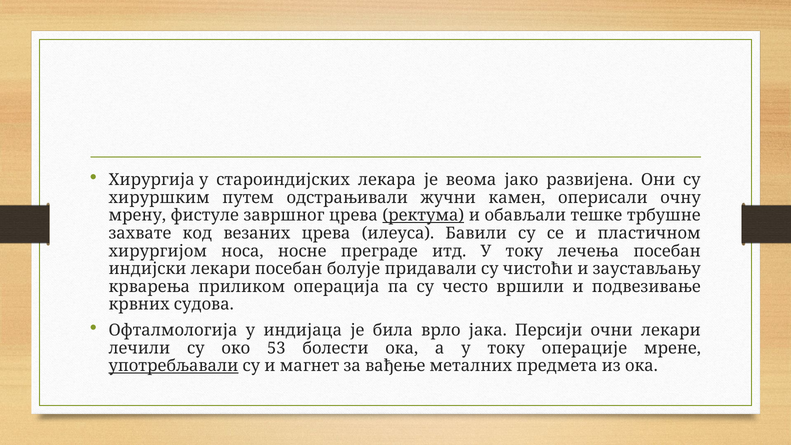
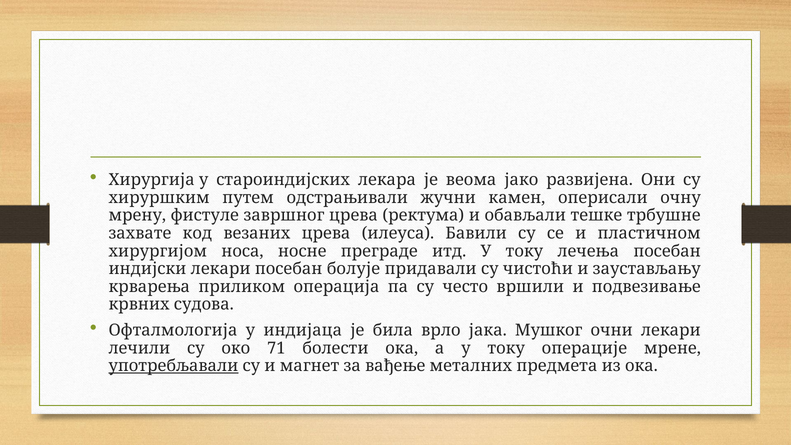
ректума underline: present -> none (423, 216)
Персији: Персији -> Мушког (549, 330)
53: 53 -> 71 (276, 348)
